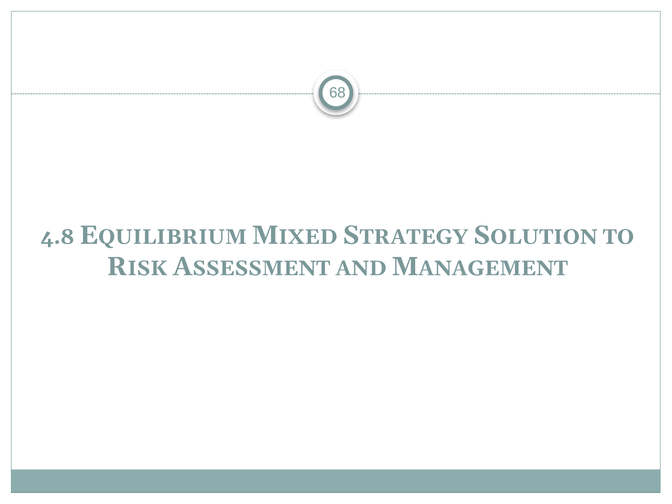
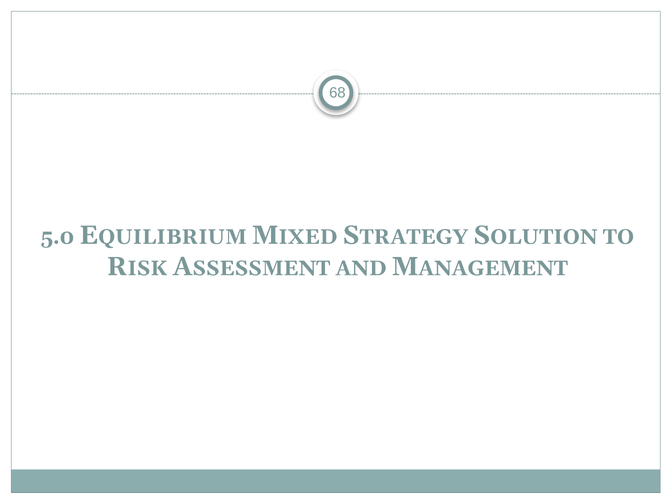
4.8: 4.8 -> 5.0 (57, 237)
